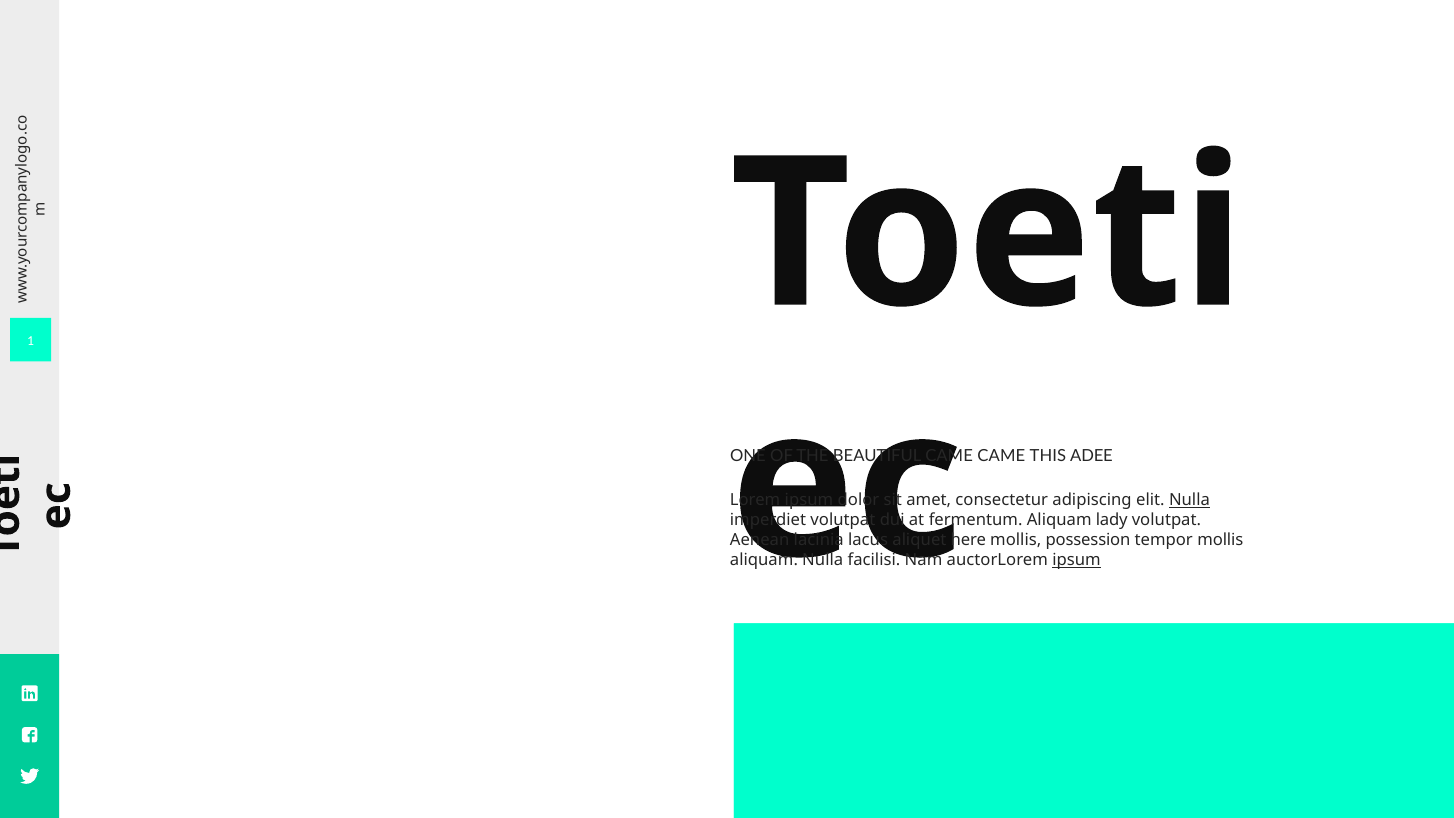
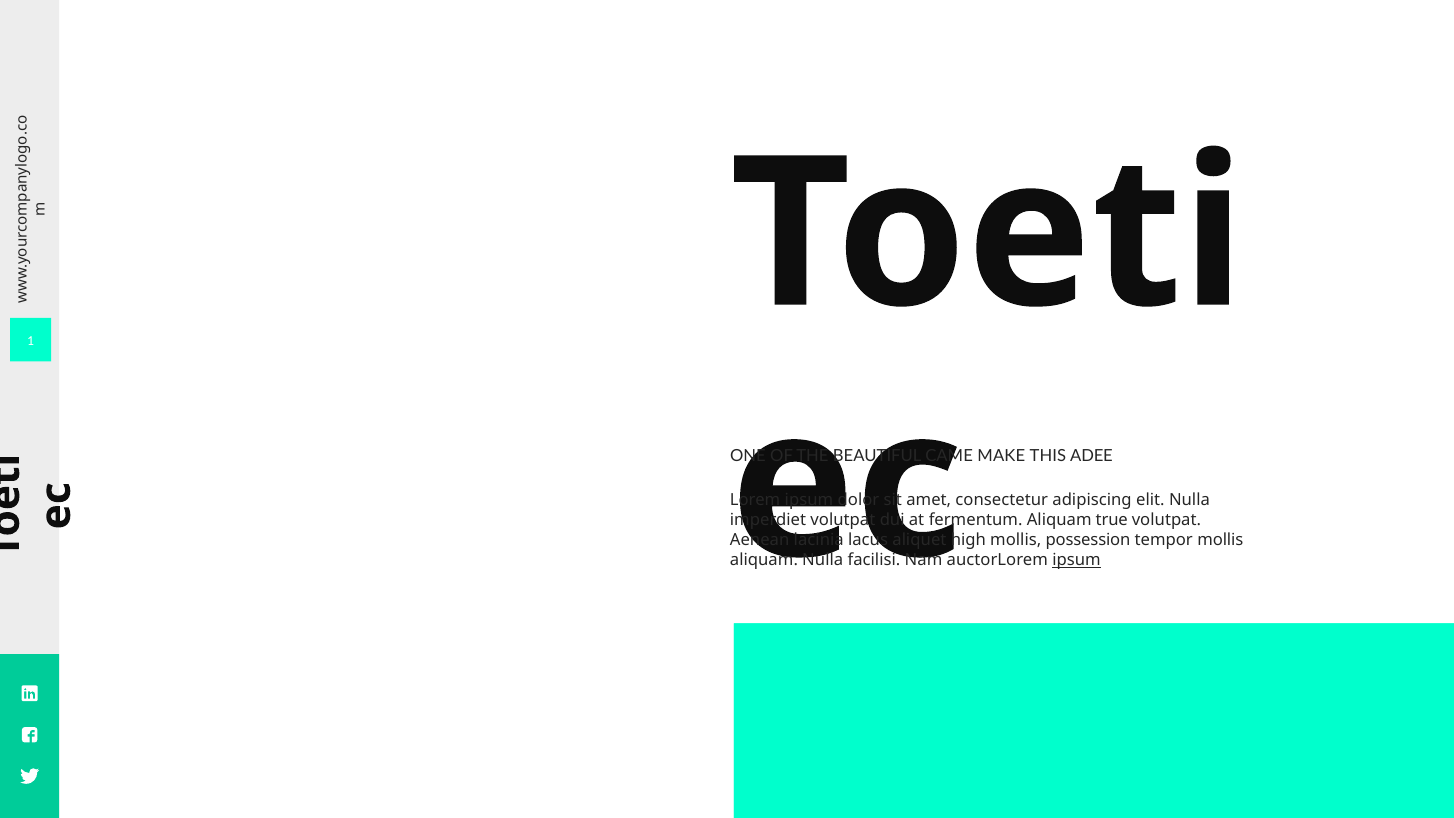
CAME: CAME -> MAKE (1001, 456)
Nulla underline: present -> none (1189, 500)
lady: lady -> true (1112, 520)
here: here -> high (968, 540)
